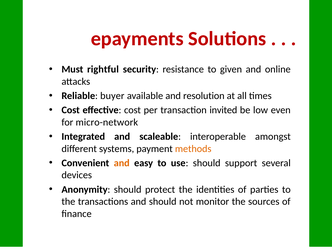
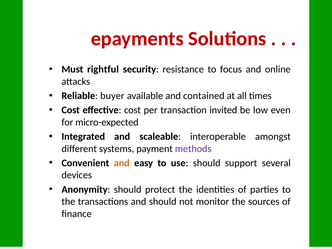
given: given -> focus (231, 69)
resolution: resolution -> contained (204, 96)
micro-network: micro-network -> micro-expected (107, 122)
methods colour: orange -> purple (193, 149)
